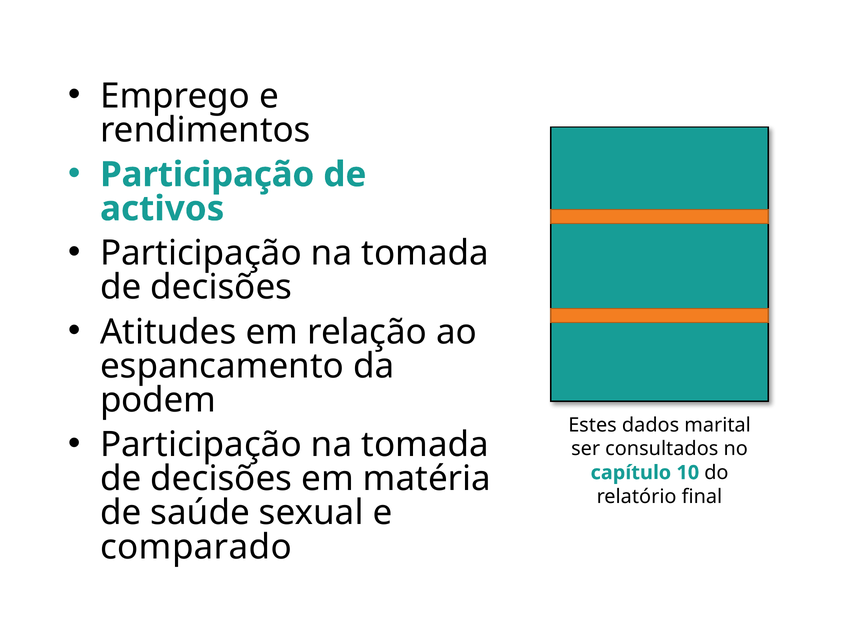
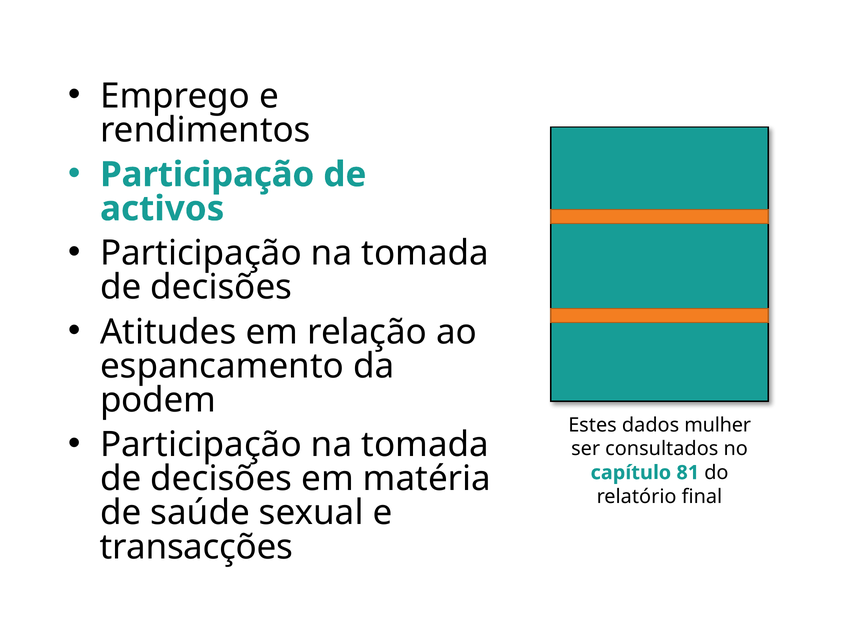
marital: marital -> mulher (718, 425)
10: 10 -> 81 (688, 473)
comparado: comparado -> transacções (196, 547)
